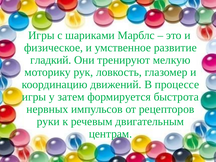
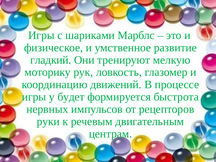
затем: затем -> будет (71, 97)
